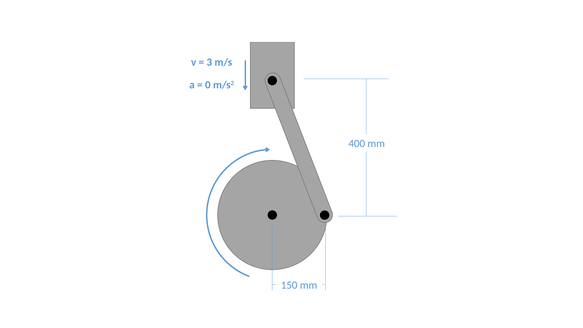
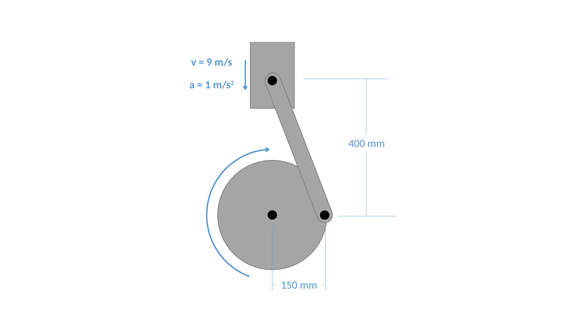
3: 3 -> 9 (209, 62)
0: 0 -> 1 (208, 85)
